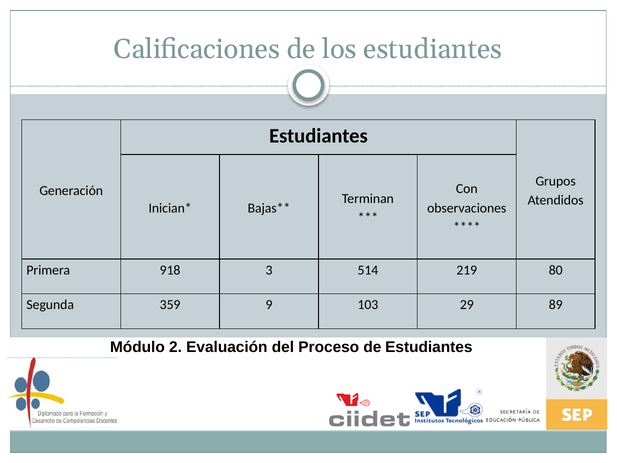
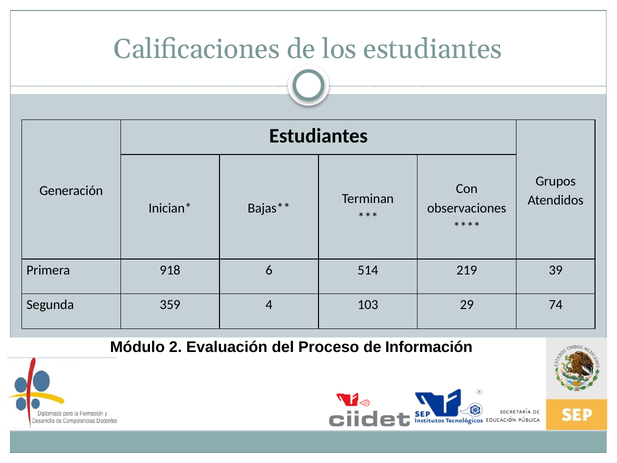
3: 3 -> 6 (269, 270)
80: 80 -> 39 (556, 270)
9: 9 -> 4 (269, 305)
89: 89 -> 74 (556, 305)
de Estudiantes: Estudiantes -> Información (429, 347)
